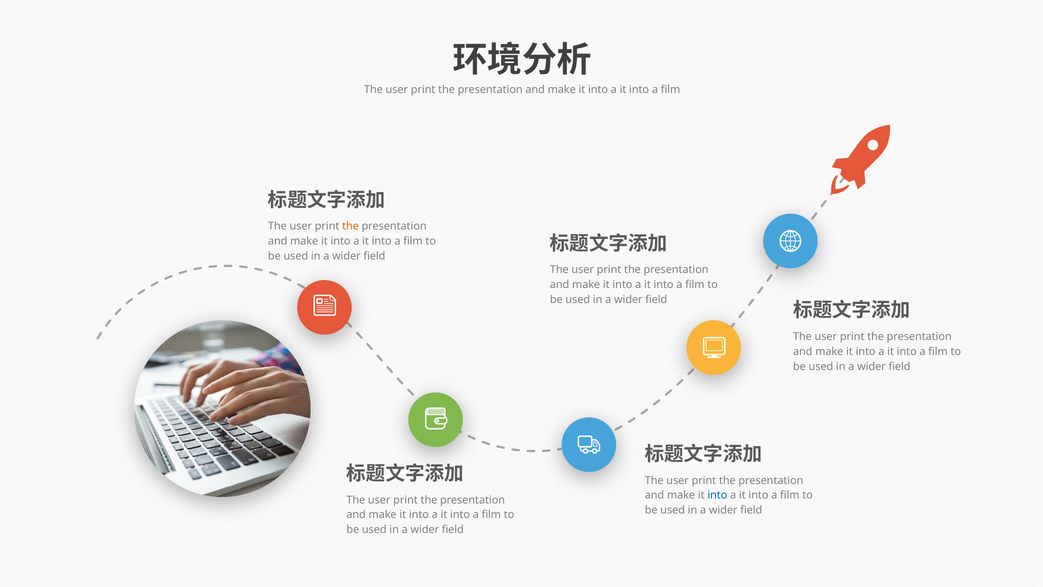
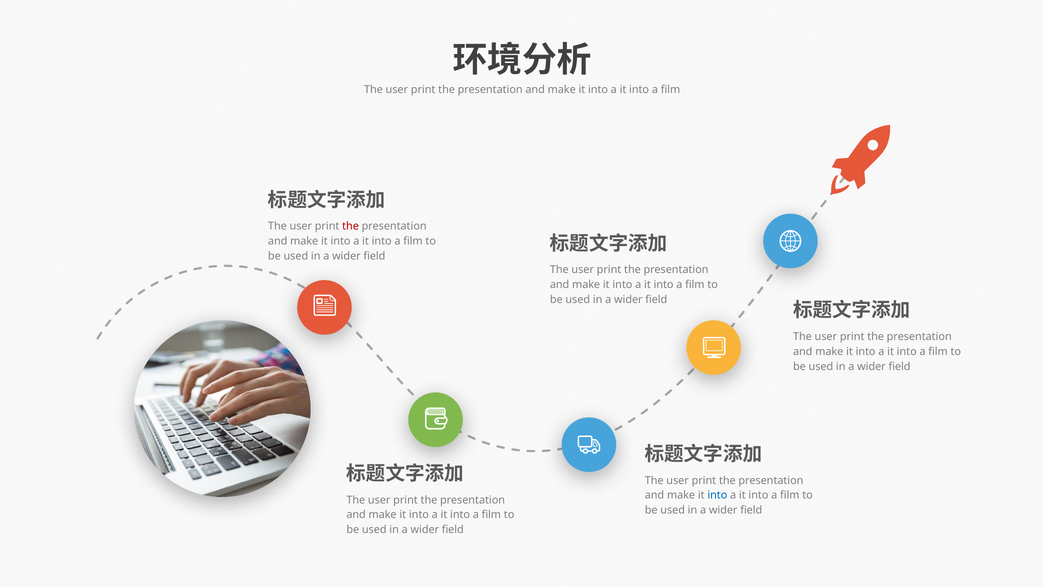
the colour: orange -> red (351, 226)
